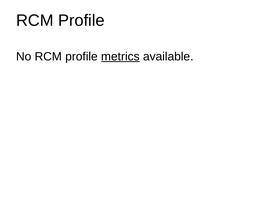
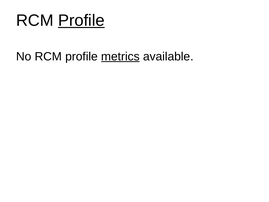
Profile underline: none -> present (81, 20)
